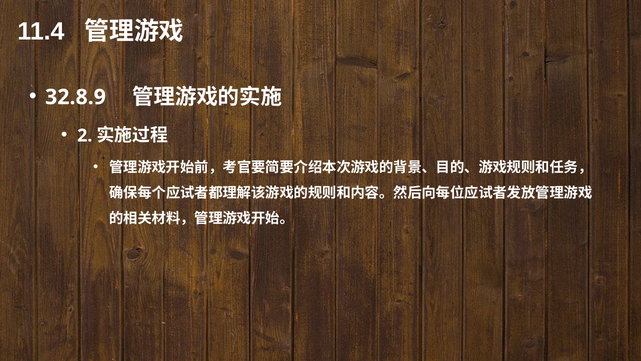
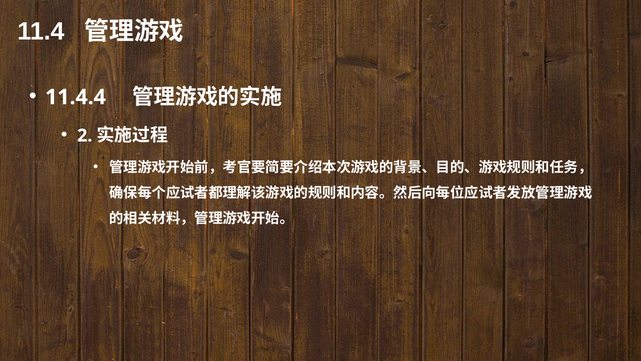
32.8.9: 32.8.9 -> 11.4.4 (76, 97)
